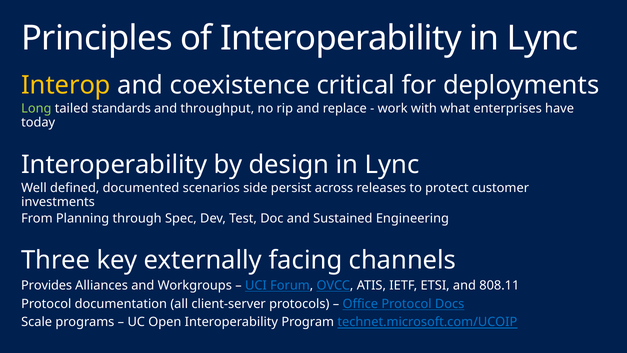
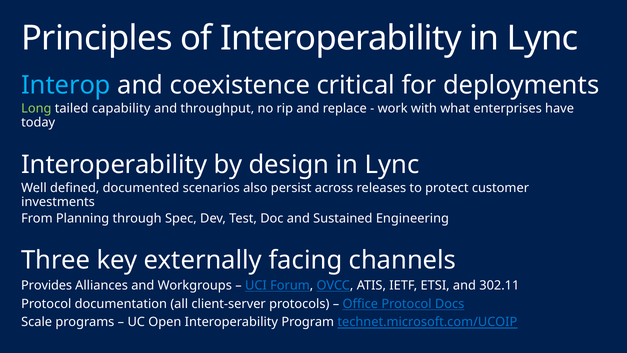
Interop colour: yellow -> light blue (66, 85)
standards: standards -> capability (121, 108)
side: side -> also (255, 188)
808.11: 808.11 -> 302.11 (499, 285)
